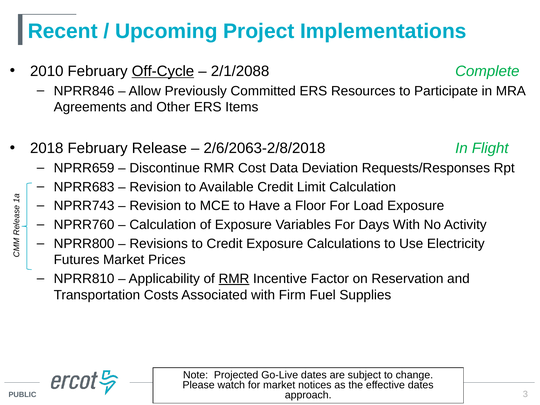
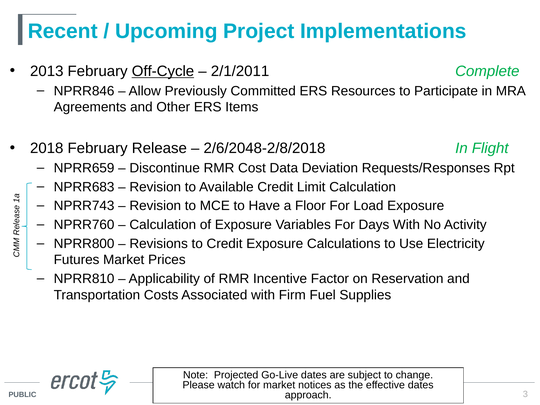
2010: 2010 -> 2013 (47, 71)
2/1/2088: 2/1/2088 -> 2/1/2011 (240, 71)
2/6/2063-2/8/2018: 2/6/2063-2/8/2018 -> 2/6/2048-2/8/2018 (264, 148)
RMR underline: present -> none (234, 279)
